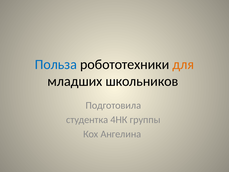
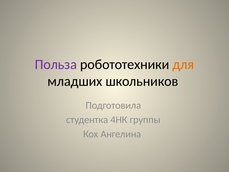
Польза colour: blue -> purple (56, 64)
